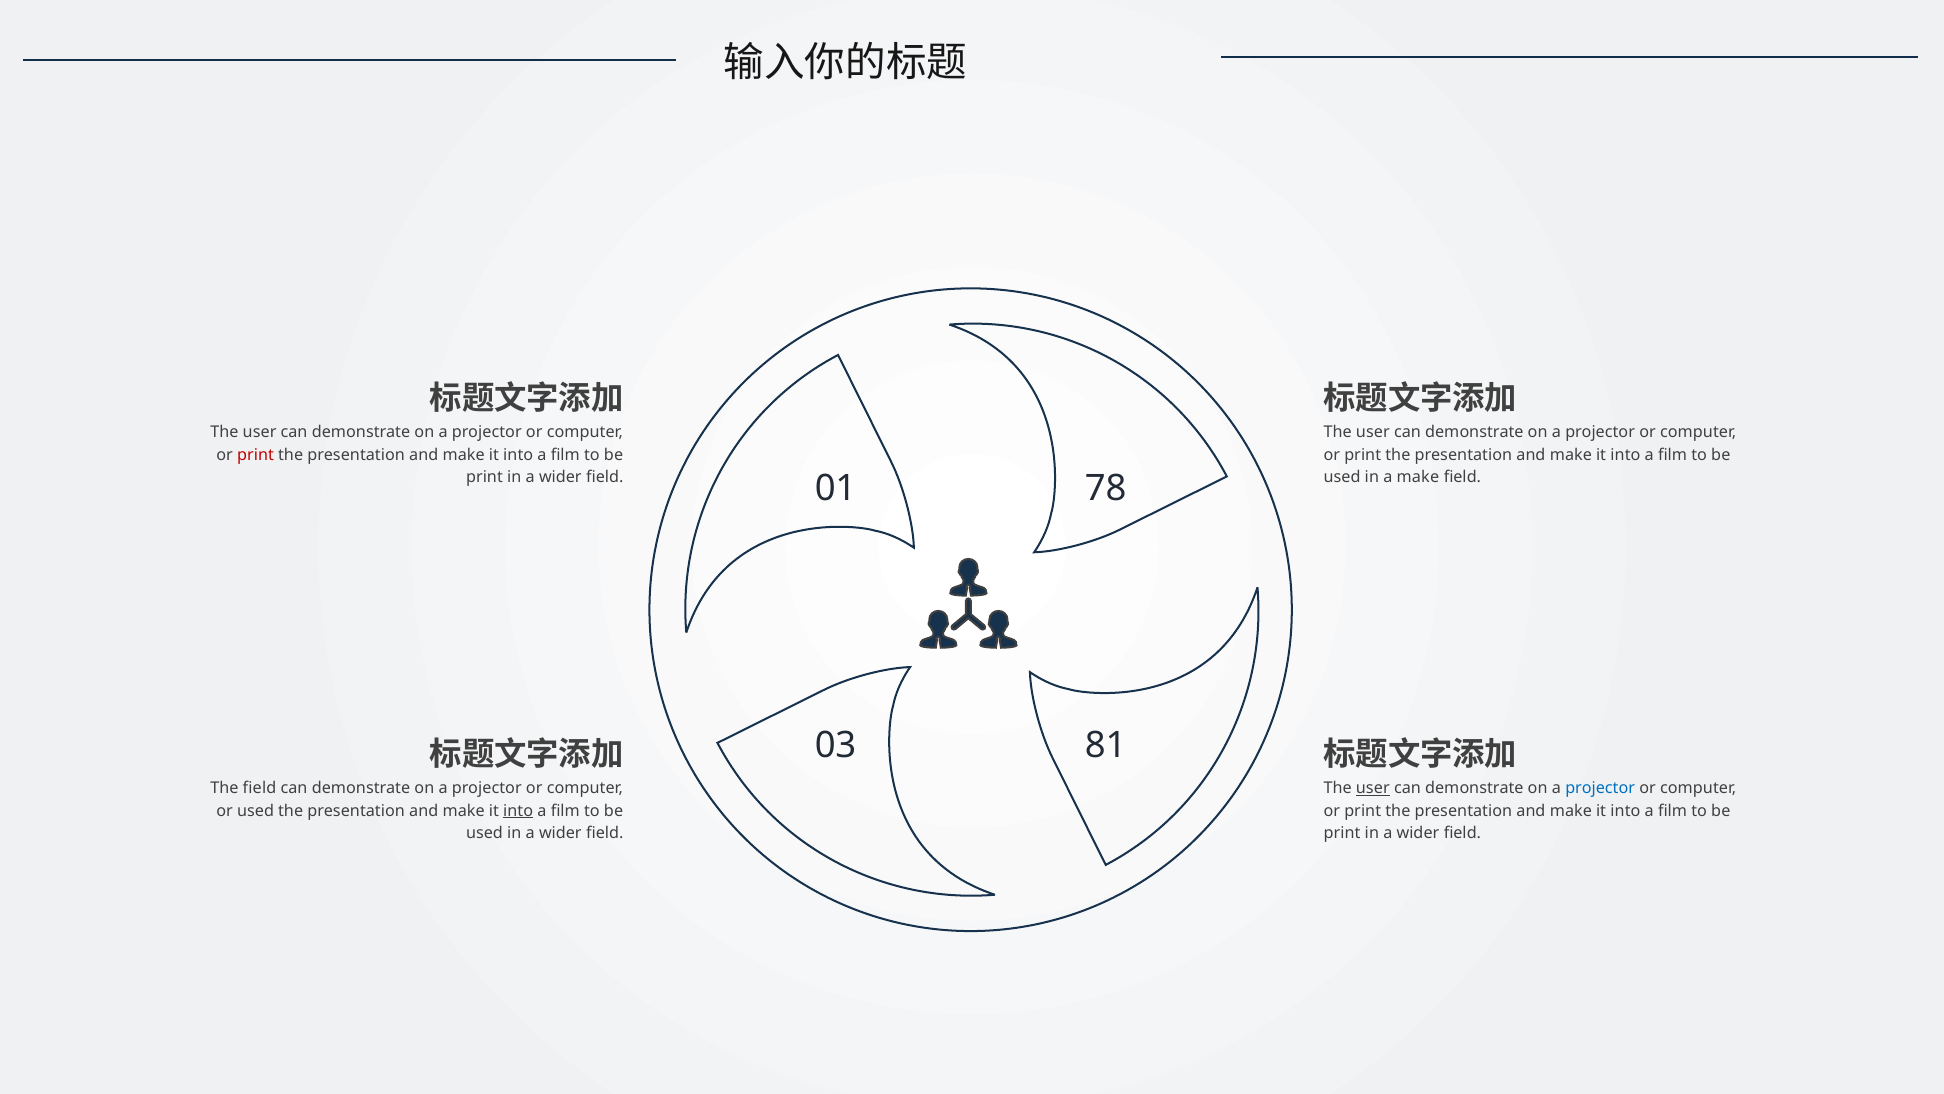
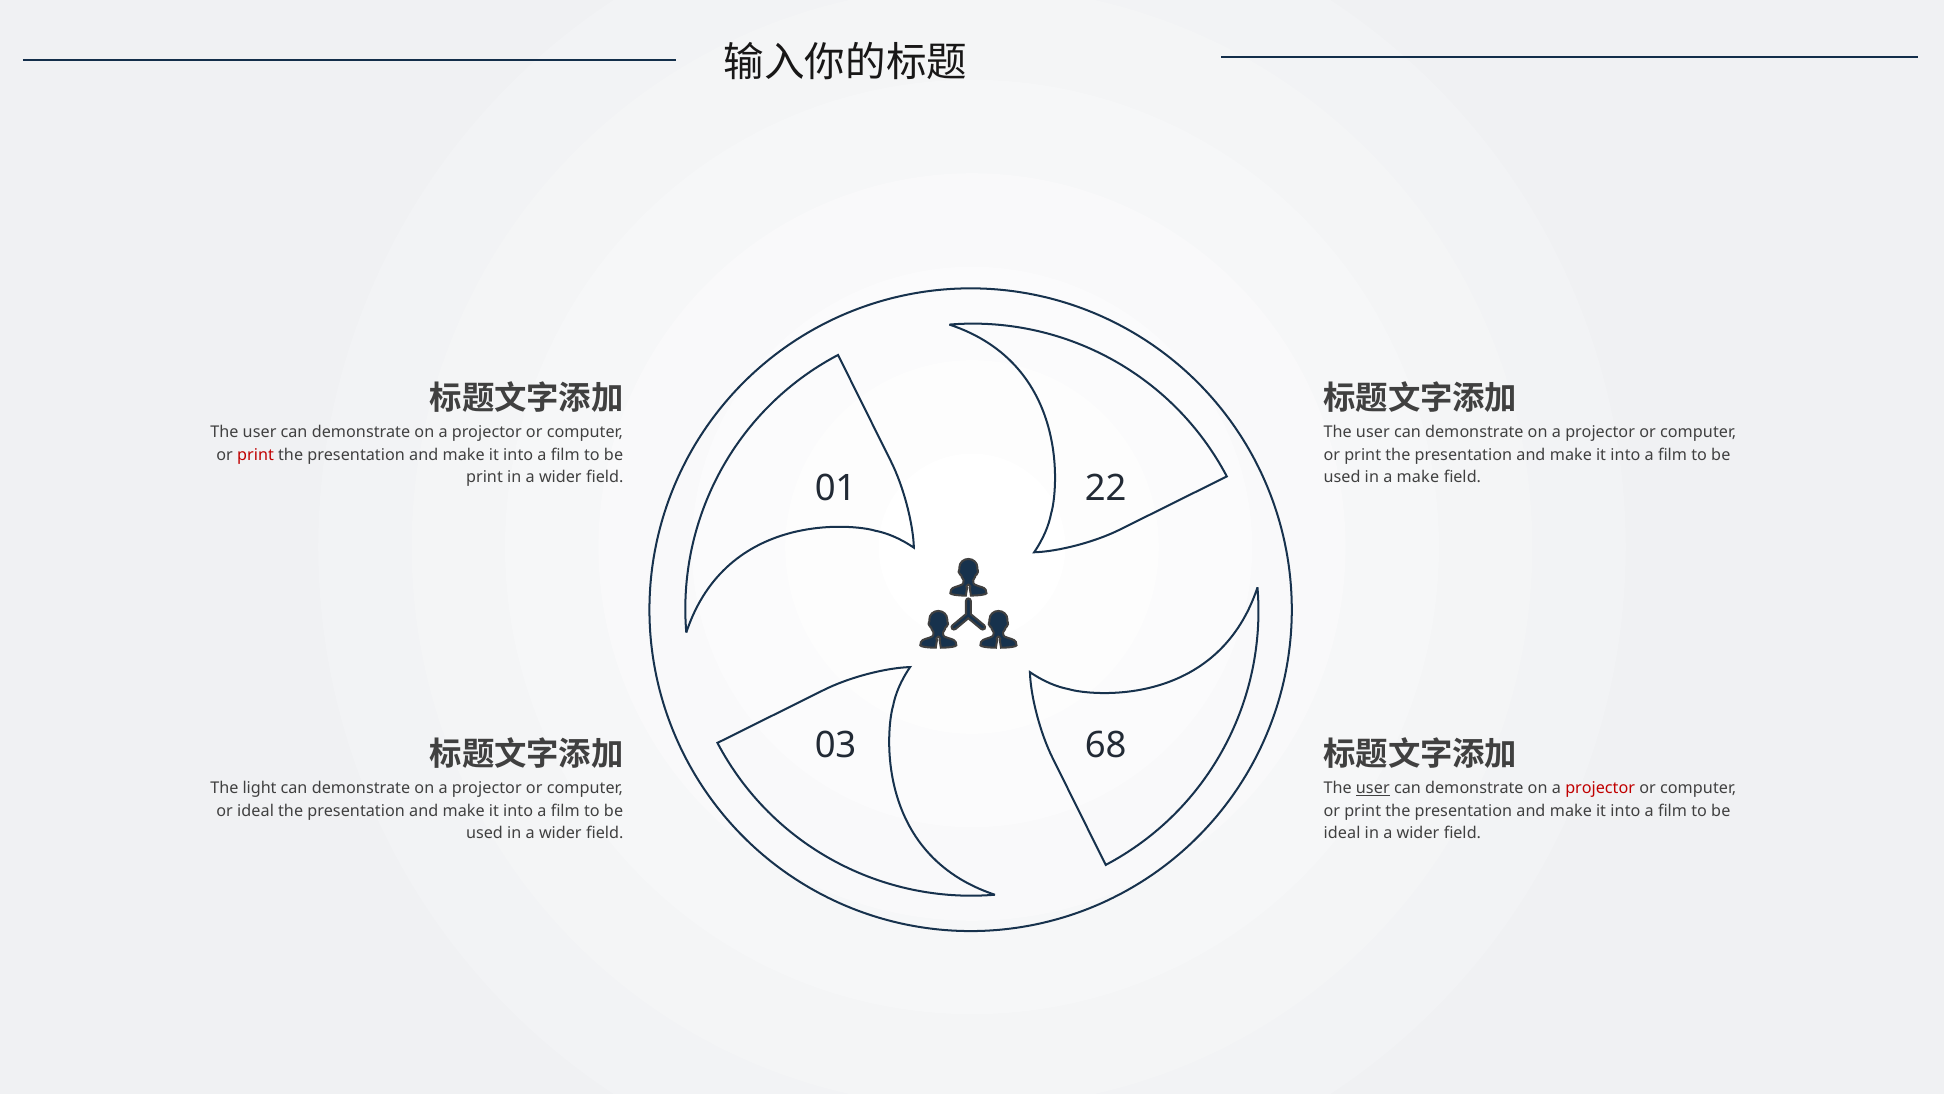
78: 78 -> 22 (1106, 488)
81: 81 -> 68 (1106, 745)
The field: field -> light (260, 788)
projector colour: blue -> red (1600, 788)
or used: used -> ideal (256, 810)
into underline: present -> none (518, 810)
print: print -> ideal (1342, 832)
